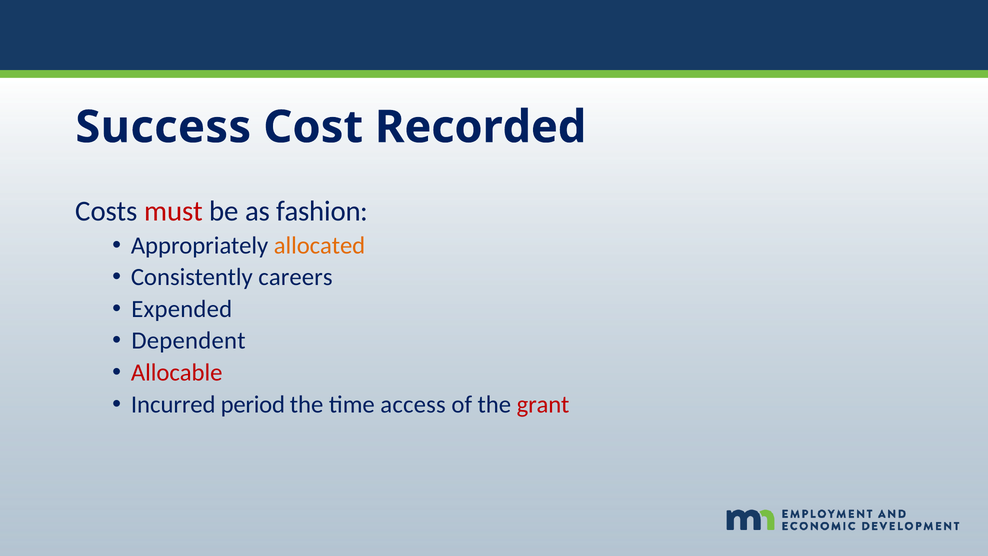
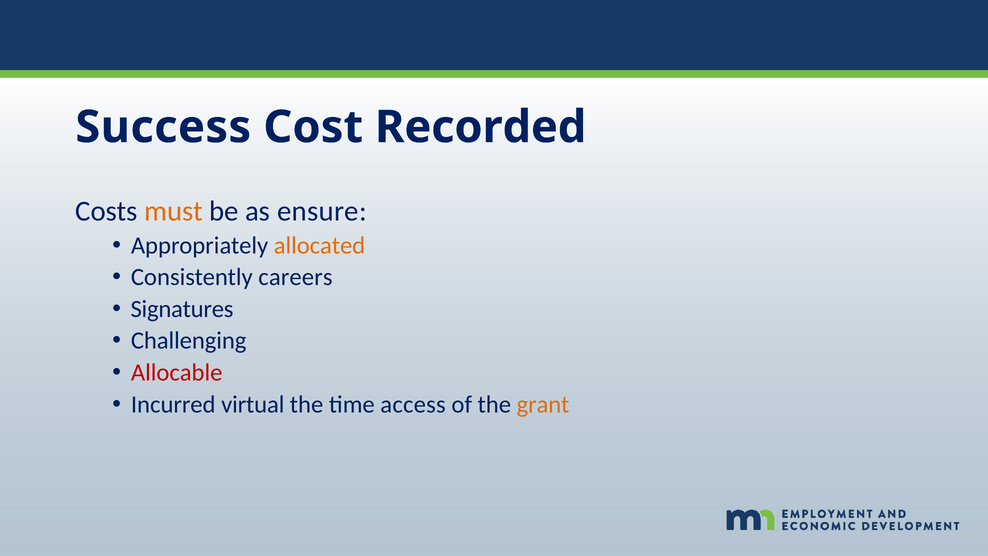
must colour: red -> orange (173, 211)
fashion: fashion -> ensure (322, 211)
Expended: Expended -> Signatures (182, 309)
Dependent: Dependent -> Challenging (189, 341)
period: period -> virtual (253, 404)
grant colour: red -> orange (543, 404)
